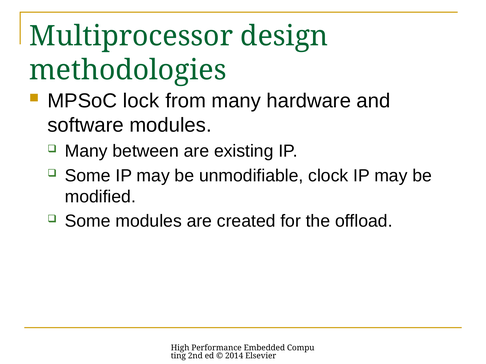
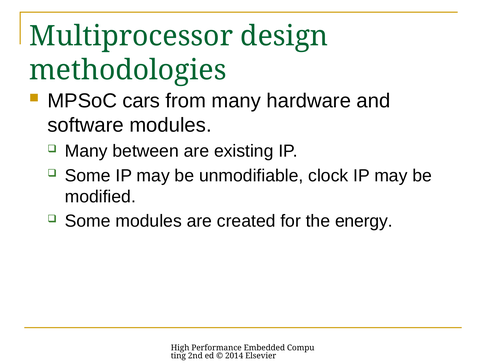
lock: lock -> cars (141, 101)
offload: offload -> energy (364, 221)
